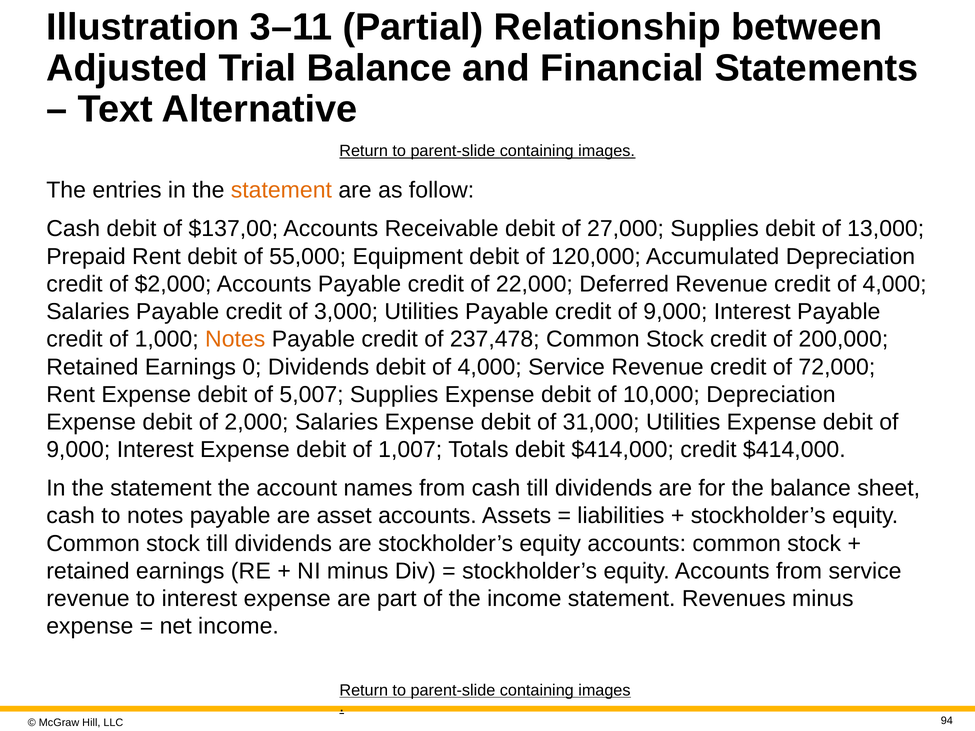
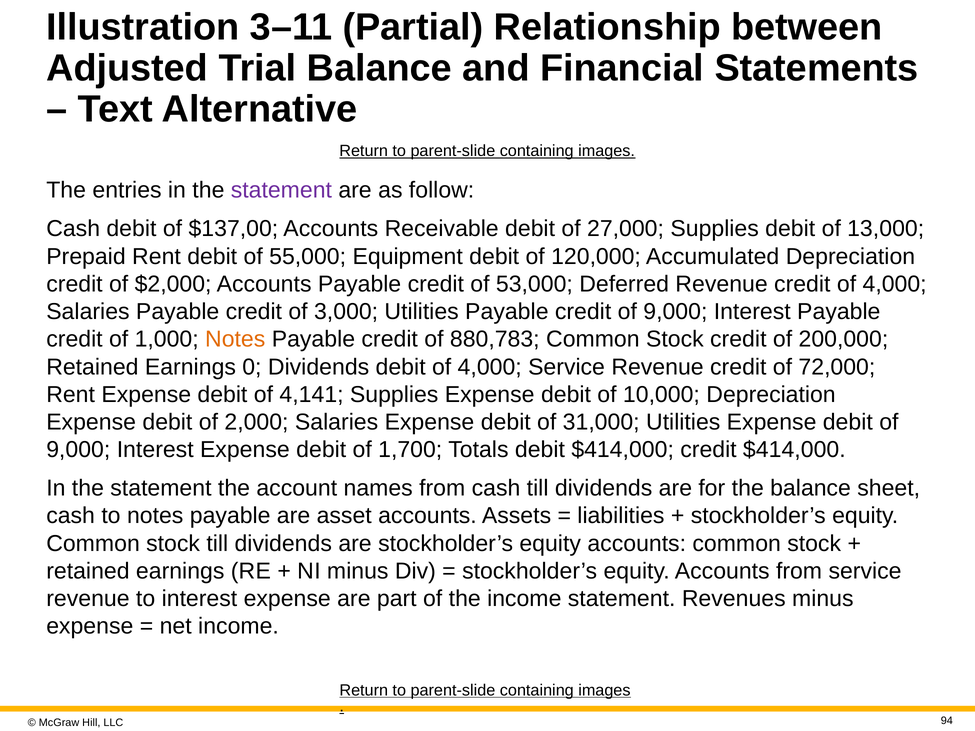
statement colour: orange -> purple (281, 190)
22,000: 22,000 -> 53,000 (534, 284)
237,478: 237,478 -> 880,783 (495, 339)
5,007: 5,007 -> 4,141 (312, 395)
1,007: 1,007 -> 1,700 (410, 450)
